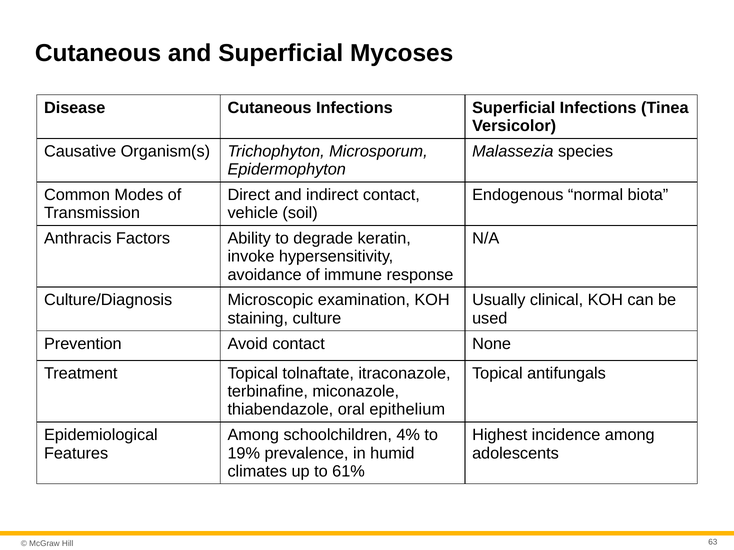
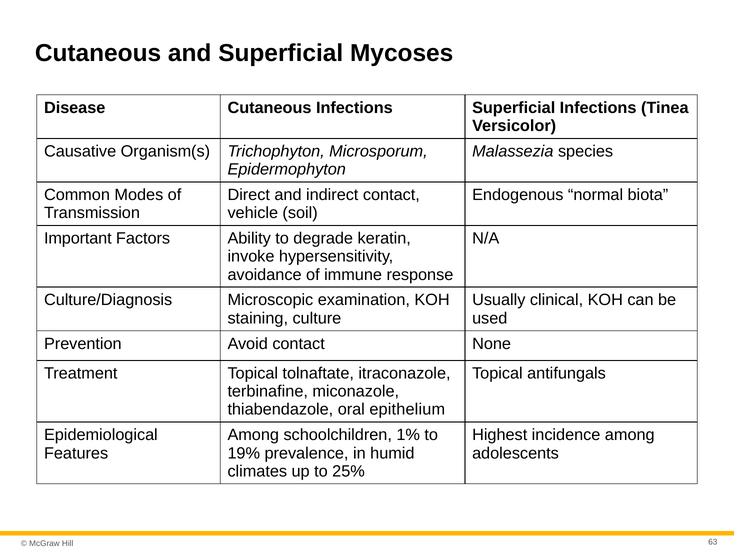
Anthracis: Anthracis -> Important (78, 239)
4%: 4% -> 1% (408, 435)
61%: 61% -> 25% (349, 472)
